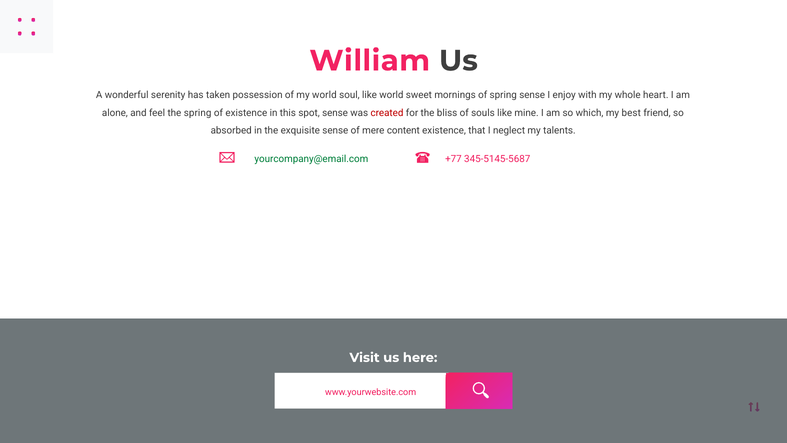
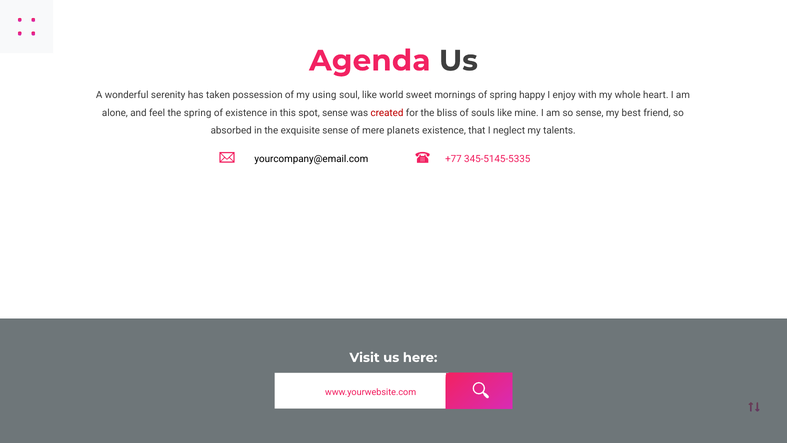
William: William -> Agenda (370, 61)
my world: world -> using (324, 95)
spring sense: sense -> happy (532, 95)
so which: which -> sense (590, 113)
content: content -> planets (403, 131)
yourcompany@email.com colour: green -> black (311, 159)
345-5145-5687: 345-5145-5687 -> 345-5145-5335 (497, 159)
